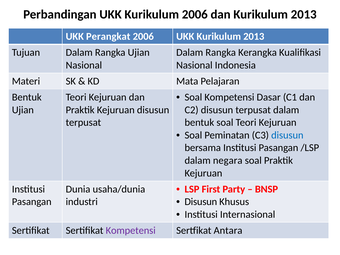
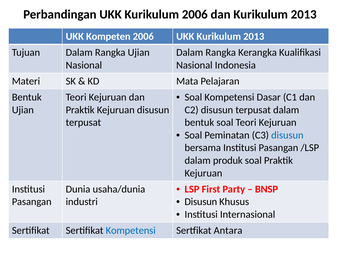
Perangkat: Perangkat -> Kompeten (108, 36)
negara: negara -> produk (228, 160)
Kompetensi colour: purple -> blue (131, 230)
